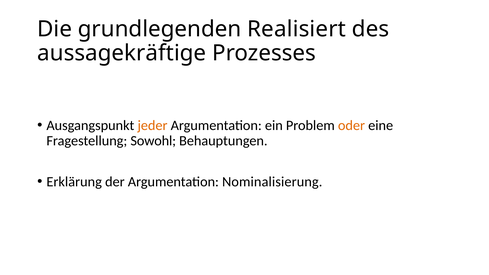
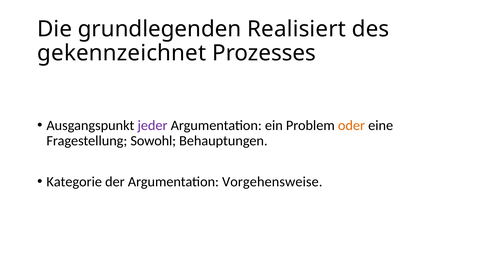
aussagekräftige: aussagekräftige -> gekennzeichnet (122, 53)
jeder colour: orange -> purple (153, 125)
Erklärung: Erklärung -> Kategorie (74, 182)
Nominalisierung: Nominalisierung -> Vorgehensweise (272, 182)
